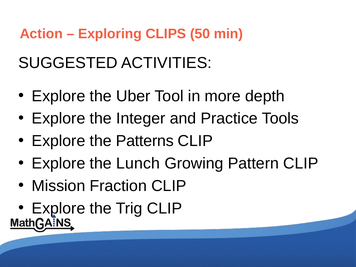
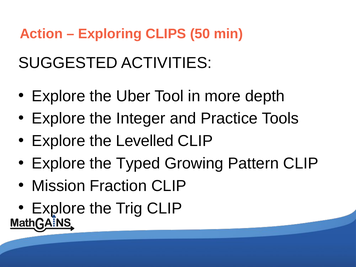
Patterns: Patterns -> Levelled (145, 141)
Lunch: Lunch -> Typed (138, 163)
